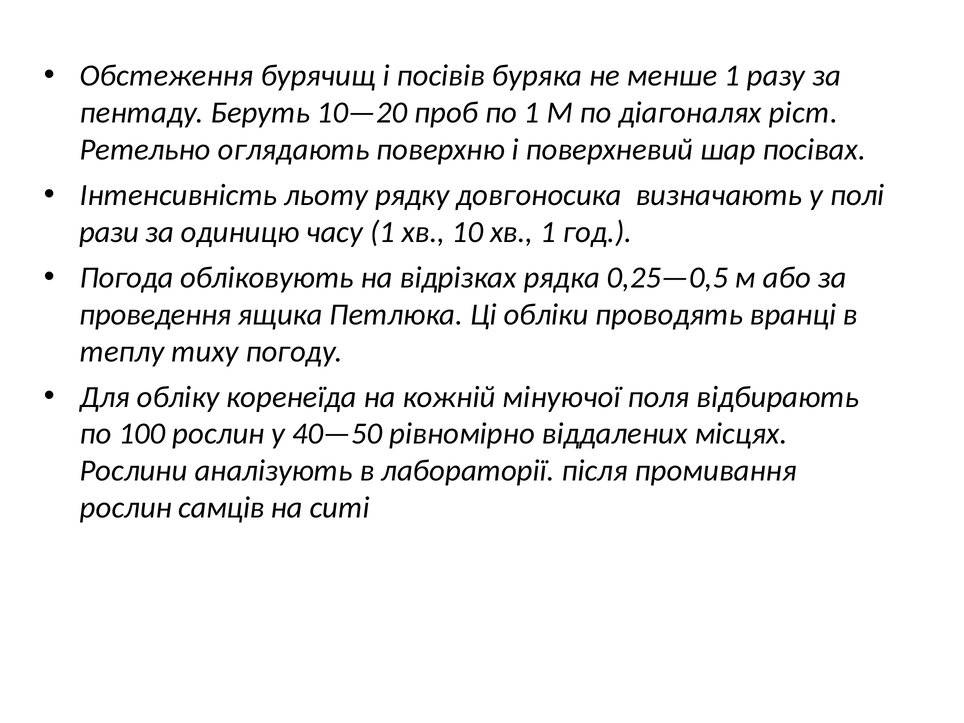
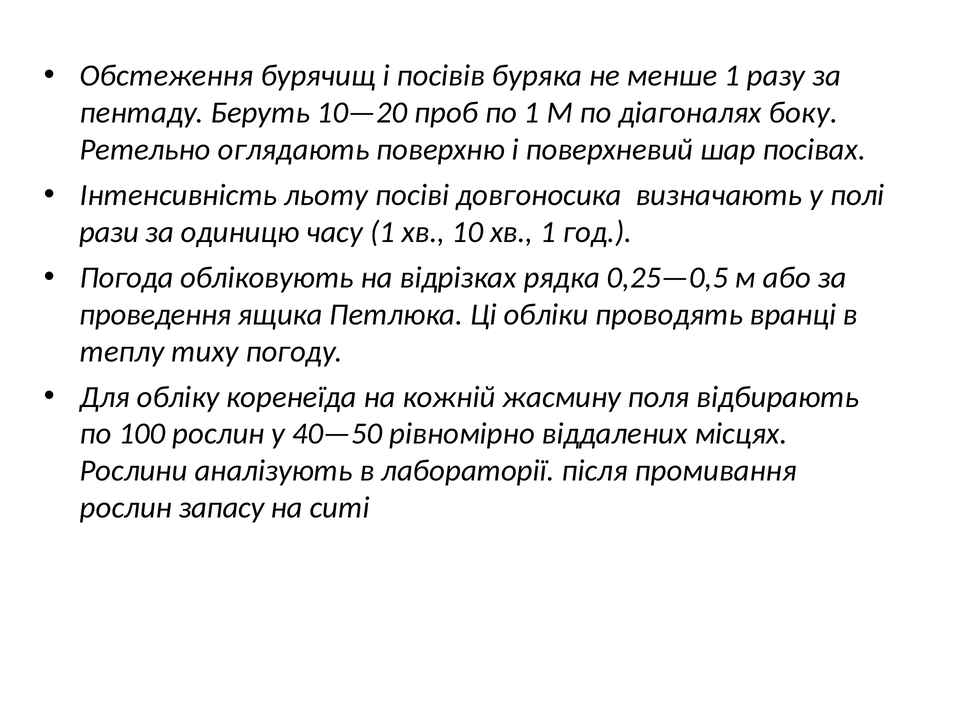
ріст: ріст -> боку (803, 113)
рядку: рядку -> посіві (412, 195)
мінуючої: мінуючої -> жасмину (562, 397)
самців: самців -> запасу (221, 508)
